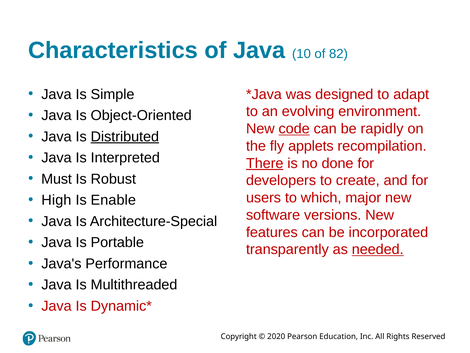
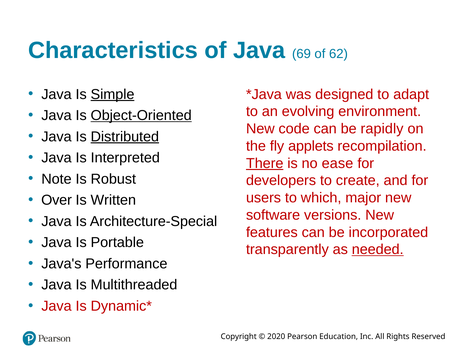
10: 10 -> 69 (301, 54)
82: 82 -> 62 (338, 54)
Simple underline: none -> present (113, 94)
Object-Oriented underline: none -> present (141, 115)
code underline: present -> none (294, 129)
done: done -> ease (337, 163)
Must: Must -> Note (56, 179)
High: High -> Over (57, 200)
Enable: Enable -> Written (113, 200)
